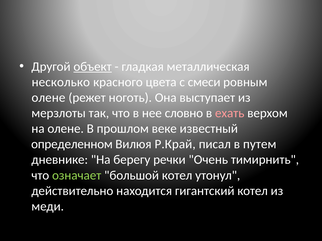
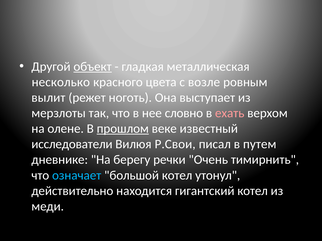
смеси: смеси -> возле (204, 82)
олене: олене -> вылит (48, 98)
прошлом underline: none -> present (123, 129)
определенном: определенном -> исследователи (72, 144)
Р.Край: Р.Край -> Р.Свои (175, 144)
означает colour: light green -> light blue (77, 176)
